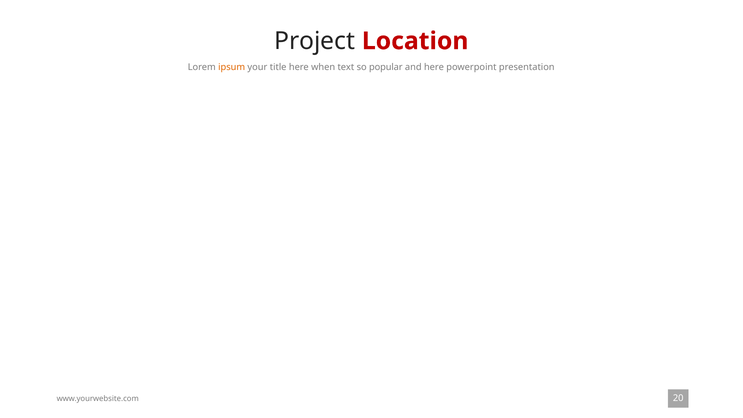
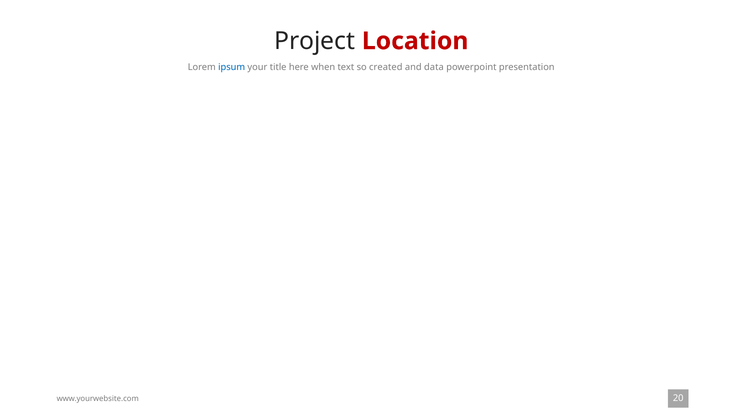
ipsum colour: orange -> blue (232, 67)
popular: popular -> created (386, 67)
and here: here -> data (434, 67)
